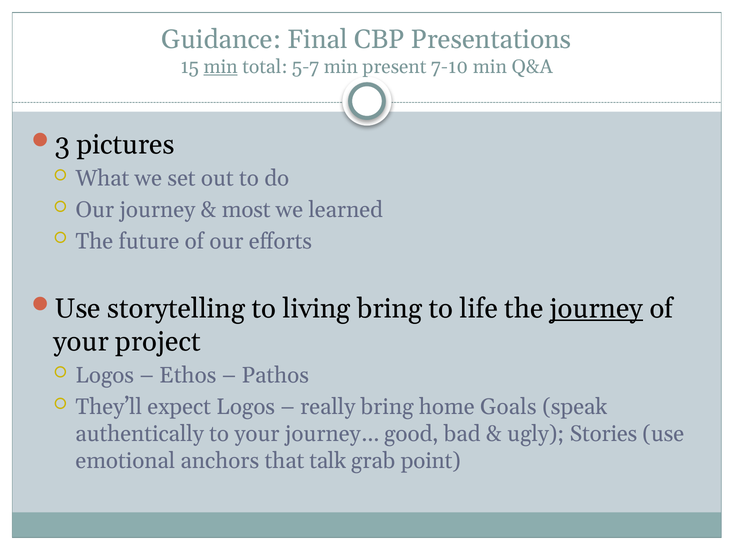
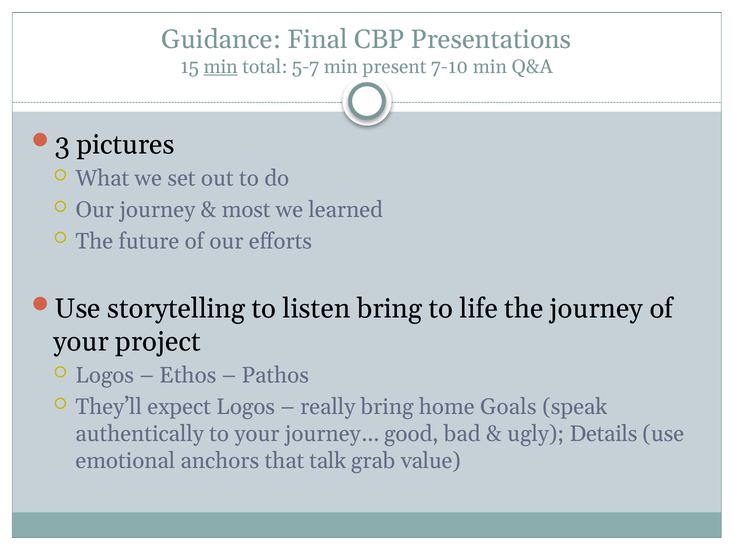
living: living -> listen (317, 309)
journey underline: present -> none (596, 309)
Stories: Stories -> Details (603, 434)
point: point -> value (431, 461)
